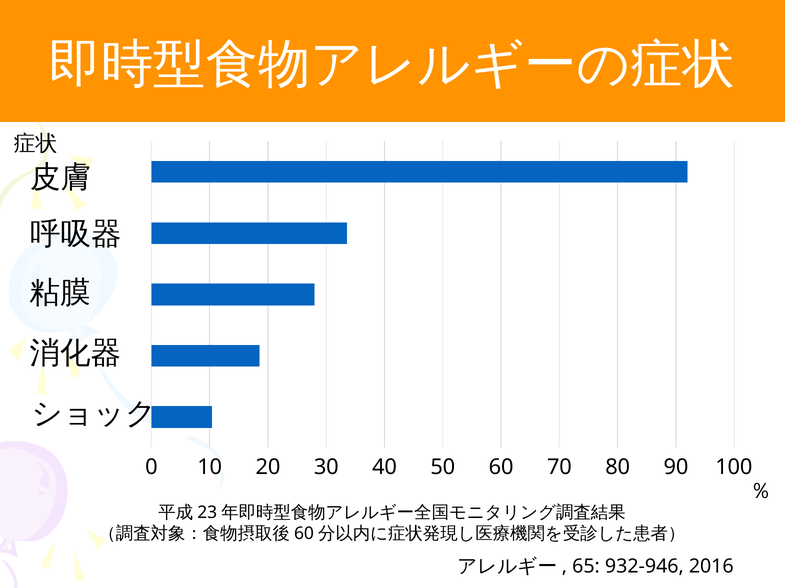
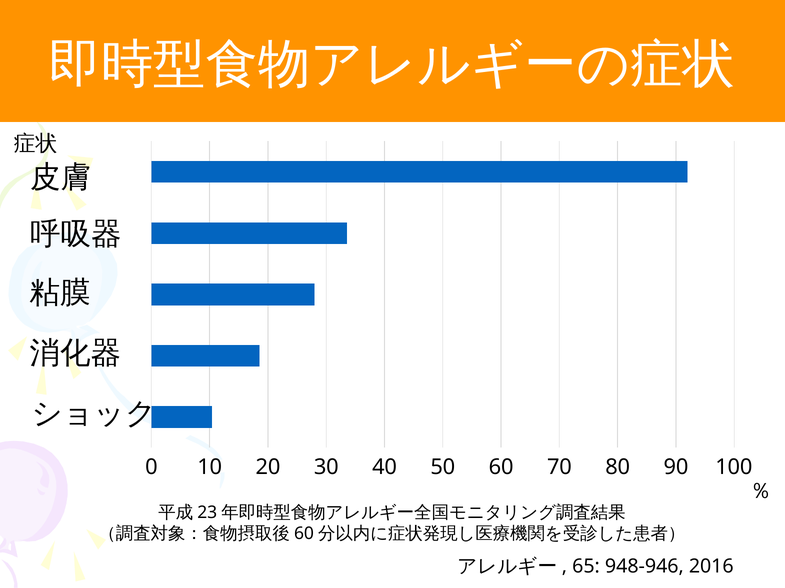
932-946: 932-946 -> 948-946 (644, 567)
